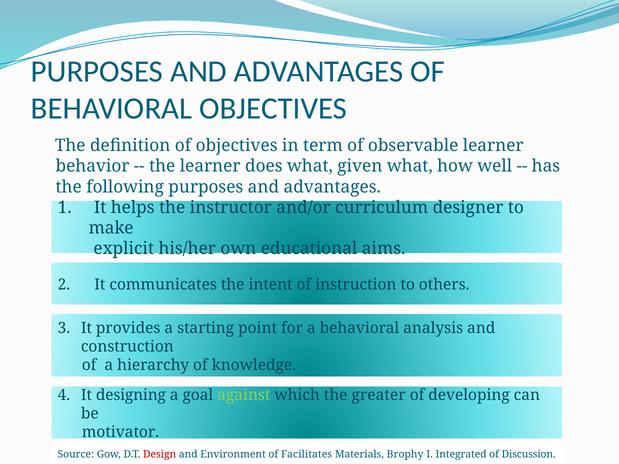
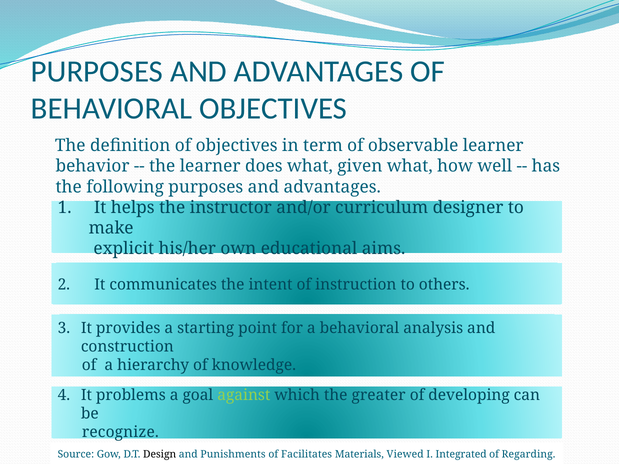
designing: designing -> problems (131, 395)
motivator: motivator -> recognize (120, 432)
Design colour: red -> black (160, 455)
Environment: Environment -> Punishments (233, 455)
Brophy: Brophy -> Viewed (405, 455)
Discussion: Discussion -> Regarding (529, 455)
